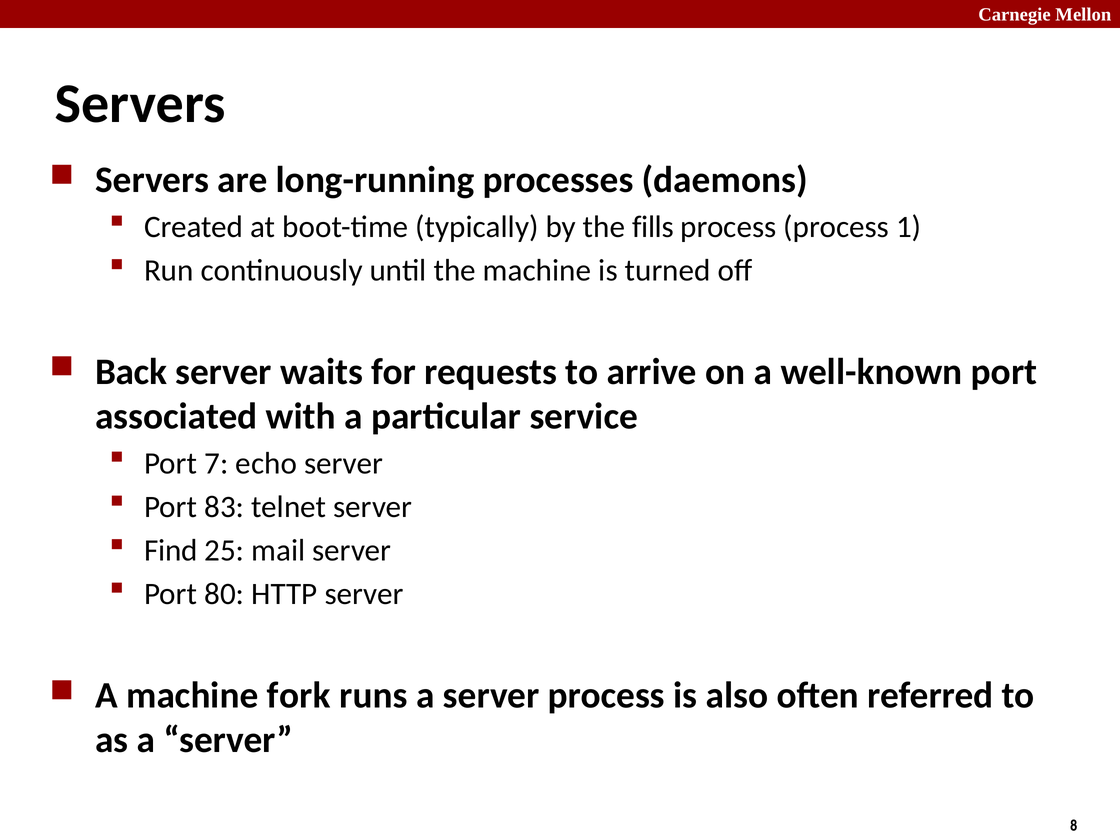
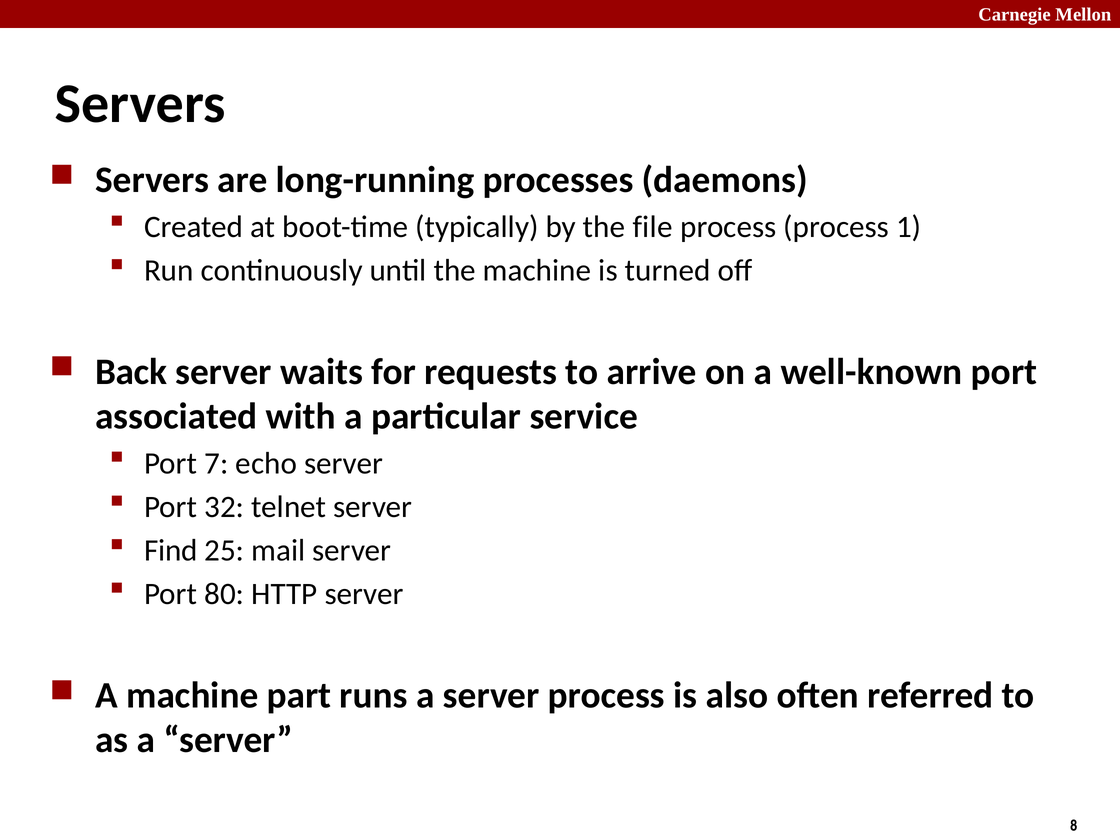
fills: fills -> file (653, 227)
83: 83 -> 32 (224, 507)
fork: fork -> part (299, 695)
